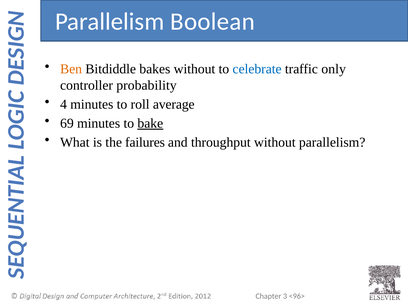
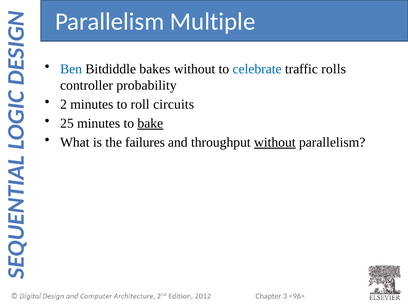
Boolean: Boolean -> Multiple (213, 22)
Ben colour: orange -> blue (71, 69)
only: only -> rolls (334, 69)
4: 4 -> 2 (64, 104)
average: average -> circuits (174, 104)
69: 69 -> 25 (67, 123)
without underline: none -> present (275, 142)
